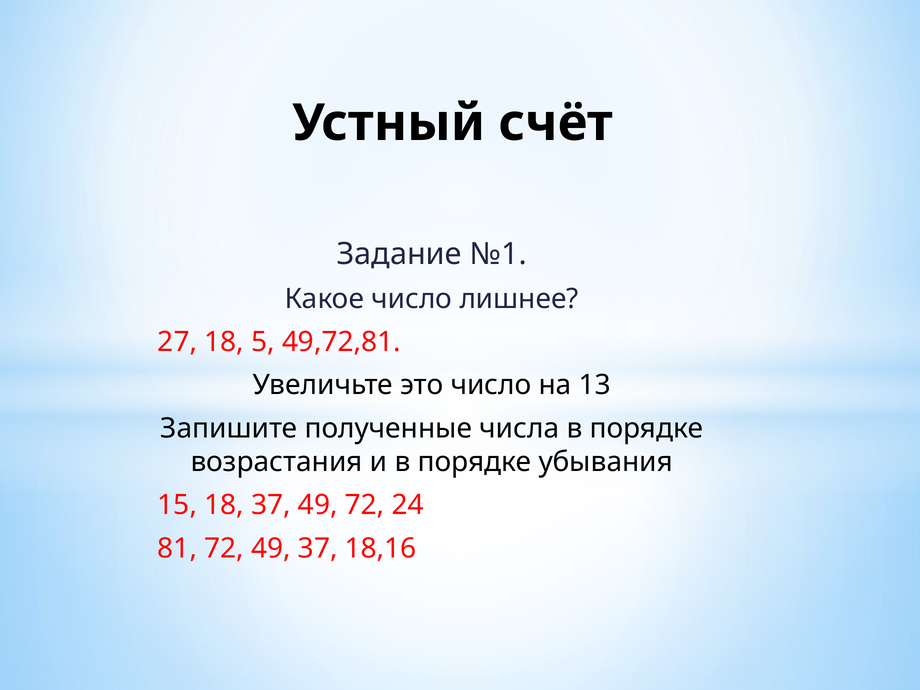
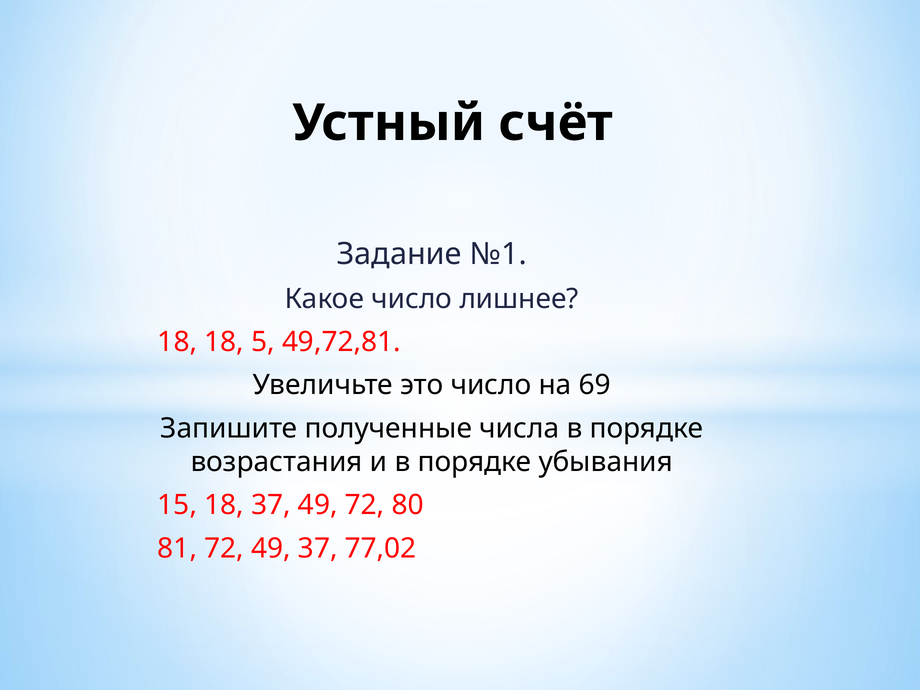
27: 27 -> 18 (177, 342)
13: 13 -> 69 (595, 385)
24: 24 -> 80 (408, 505)
18,16: 18,16 -> 77,02 (381, 548)
